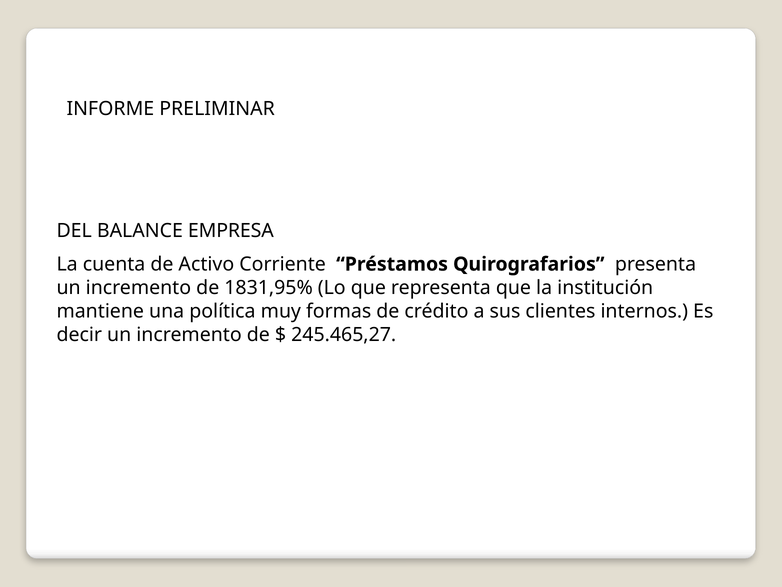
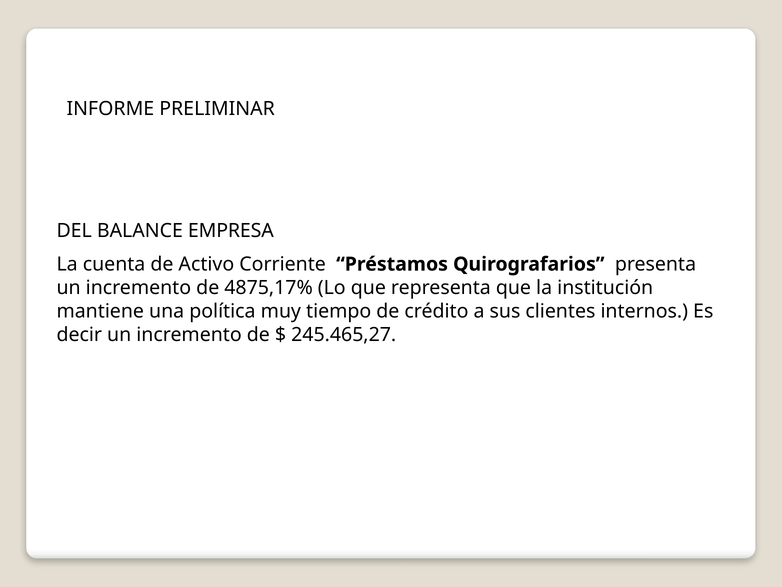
1831,95%: 1831,95% -> 4875,17% (269, 287)
formas: formas -> tiempo (339, 311)
